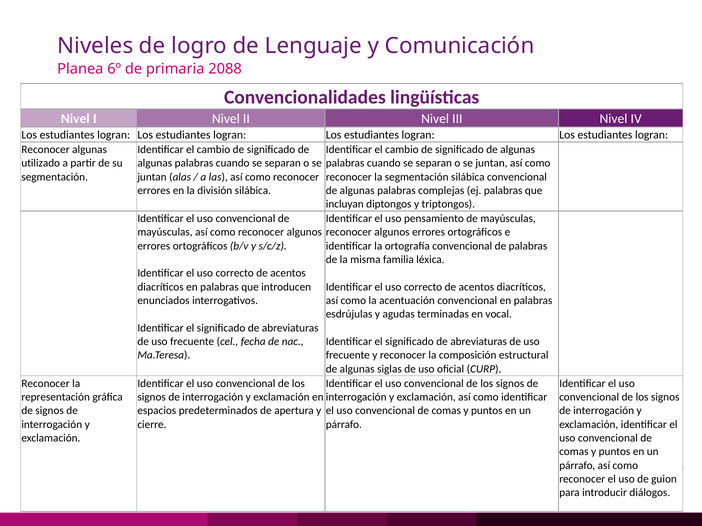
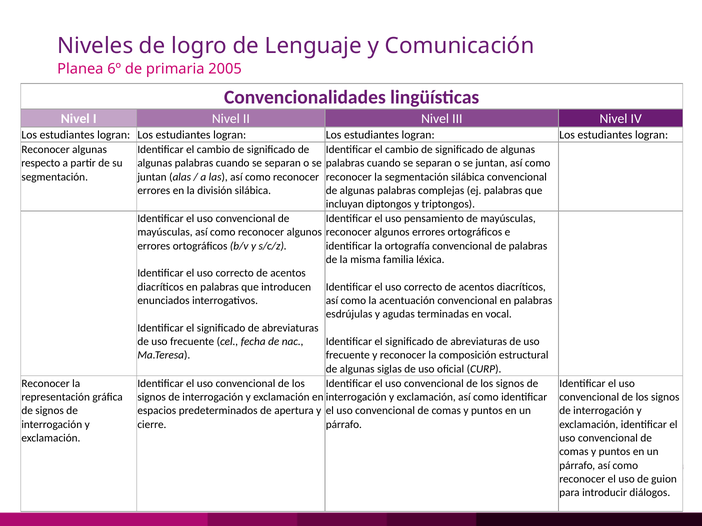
2088: 2088 -> 2005 (225, 69)
utilizado: utilizado -> respecto (41, 163)
